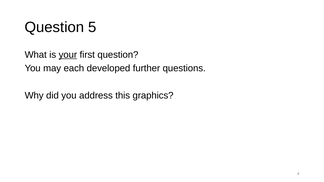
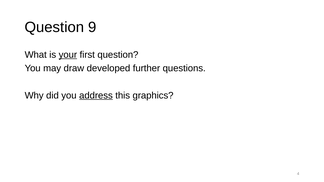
5: 5 -> 9 (92, 27)
each: each -> draw (74, 68)
address underline: none -> present (96, 96)
